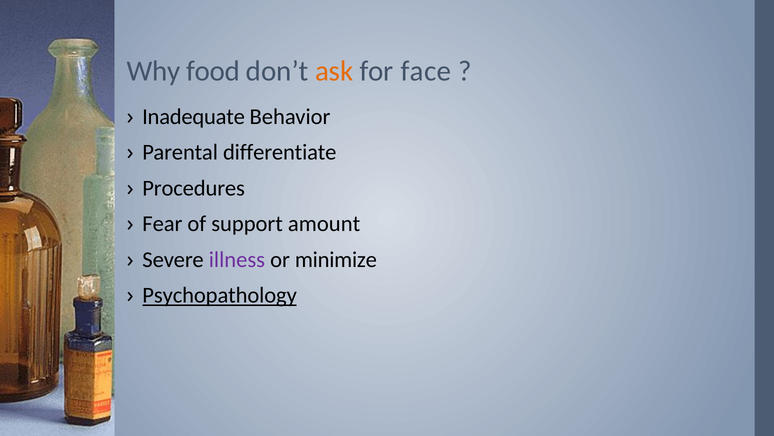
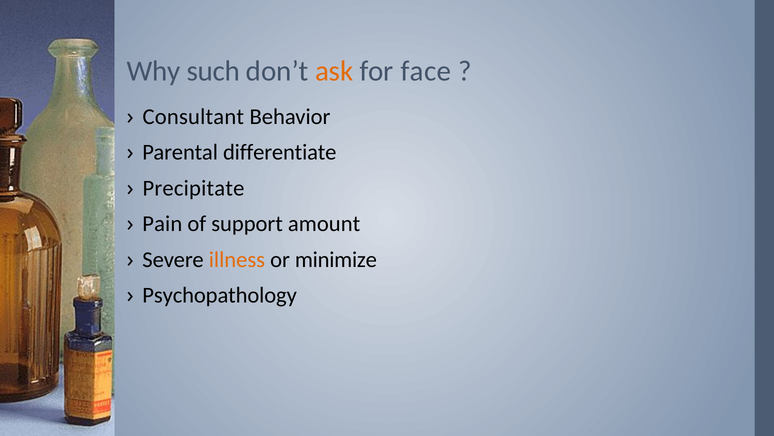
food: food -> such (213, 71)
Inadequate: Inadequate -> Consultant (193, 117)
Procedures: Procedures -> Precipitate (193, 188)
Fear: Fear -> Pain (162, 224)
illness colour: purple -> orange (237, 259)
Psychopathology underline: present -> none (220, 295)
